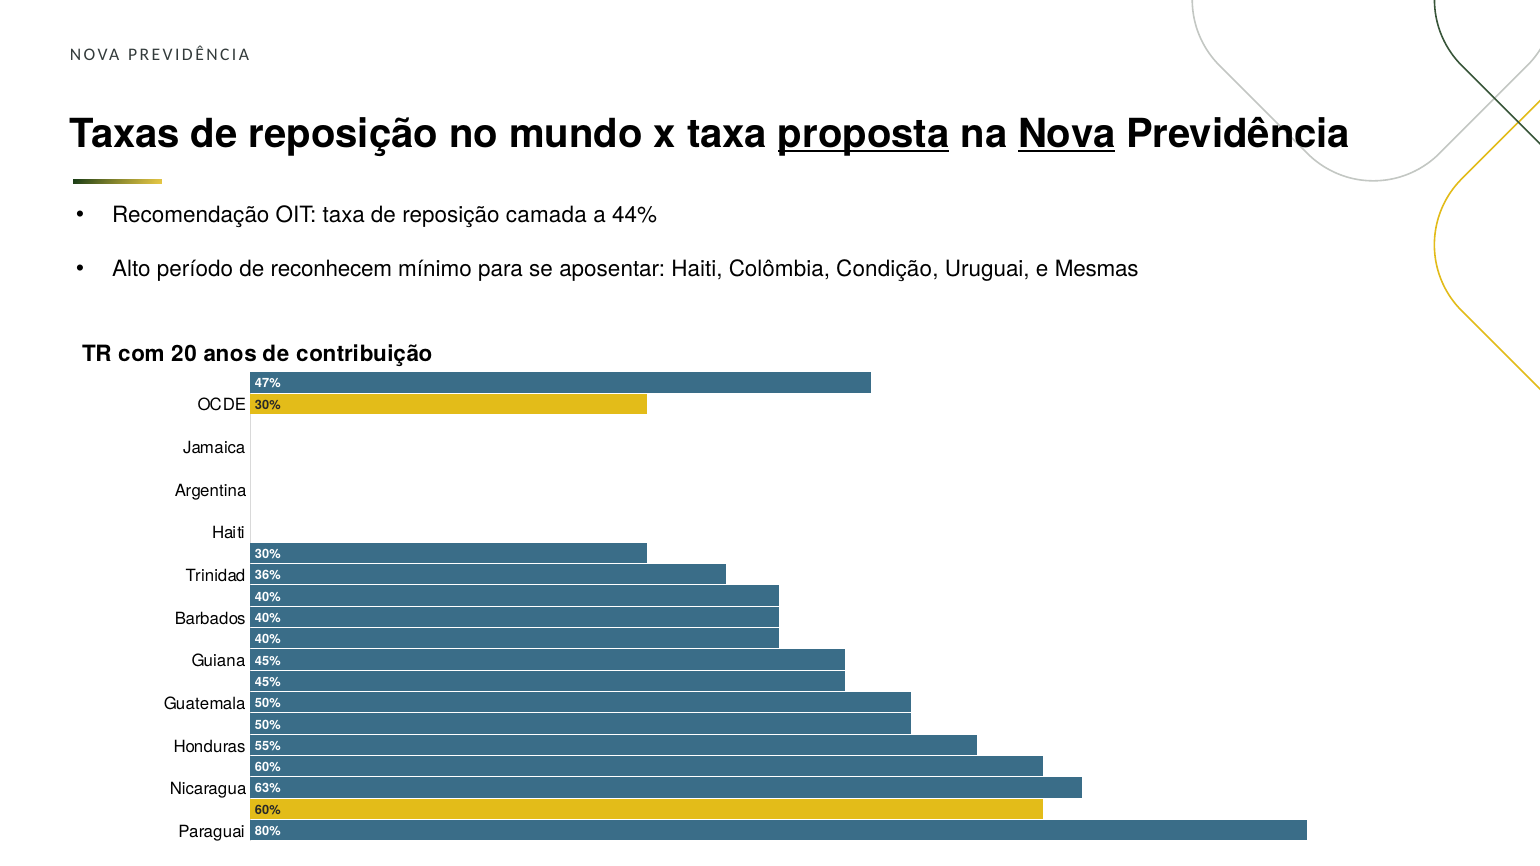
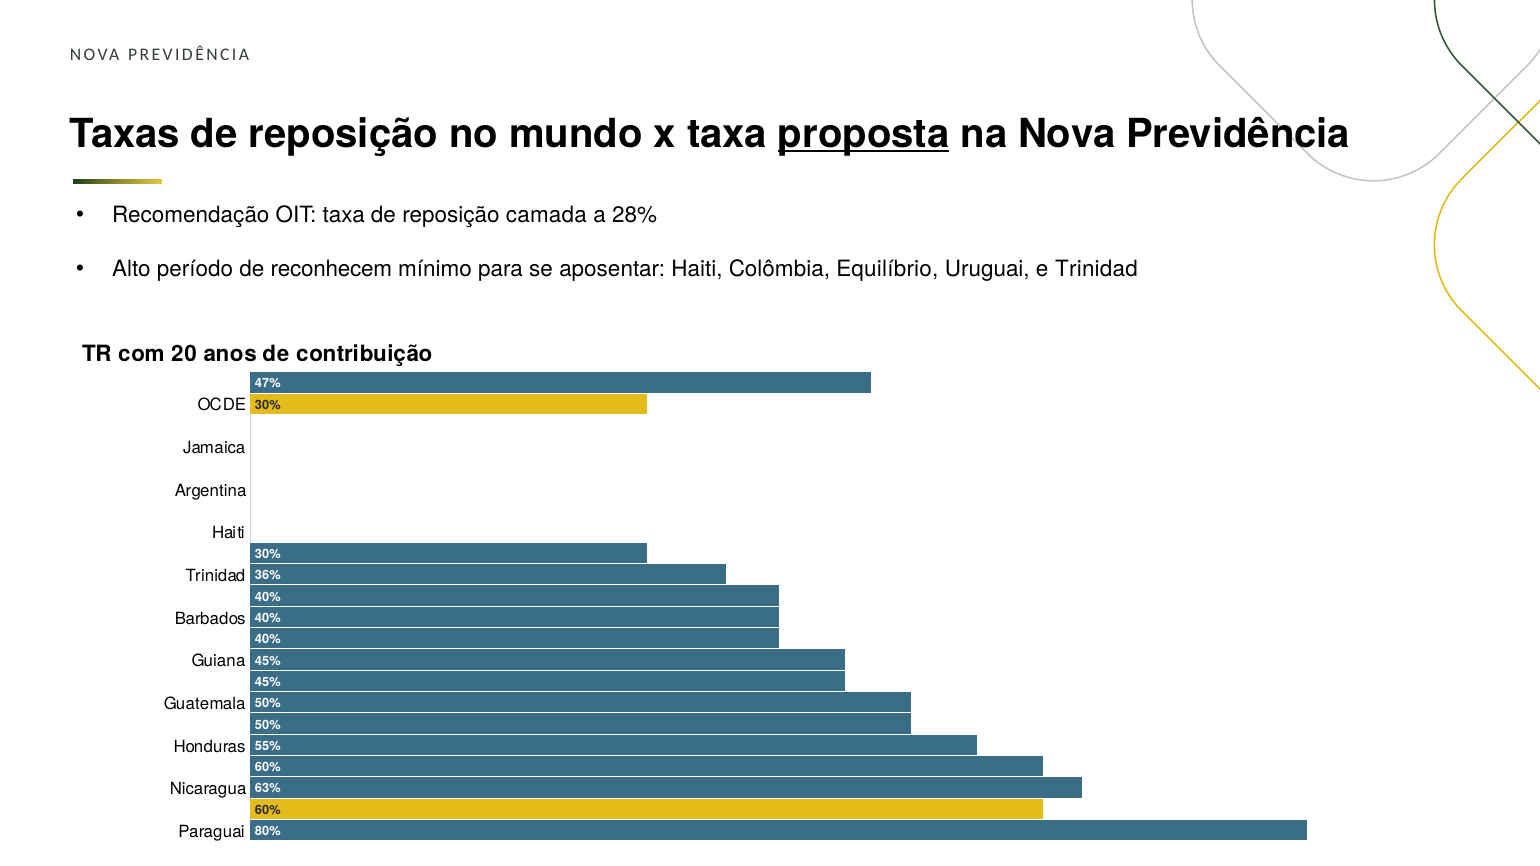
Nova underline: present -> none (1067, 134)
44%: 44% -> 28% (634, 215)
Condição: Condição -> Equilíbrio (887, 269)
e Mesmas: Mesmas -> Trinidad (1096, 269)
